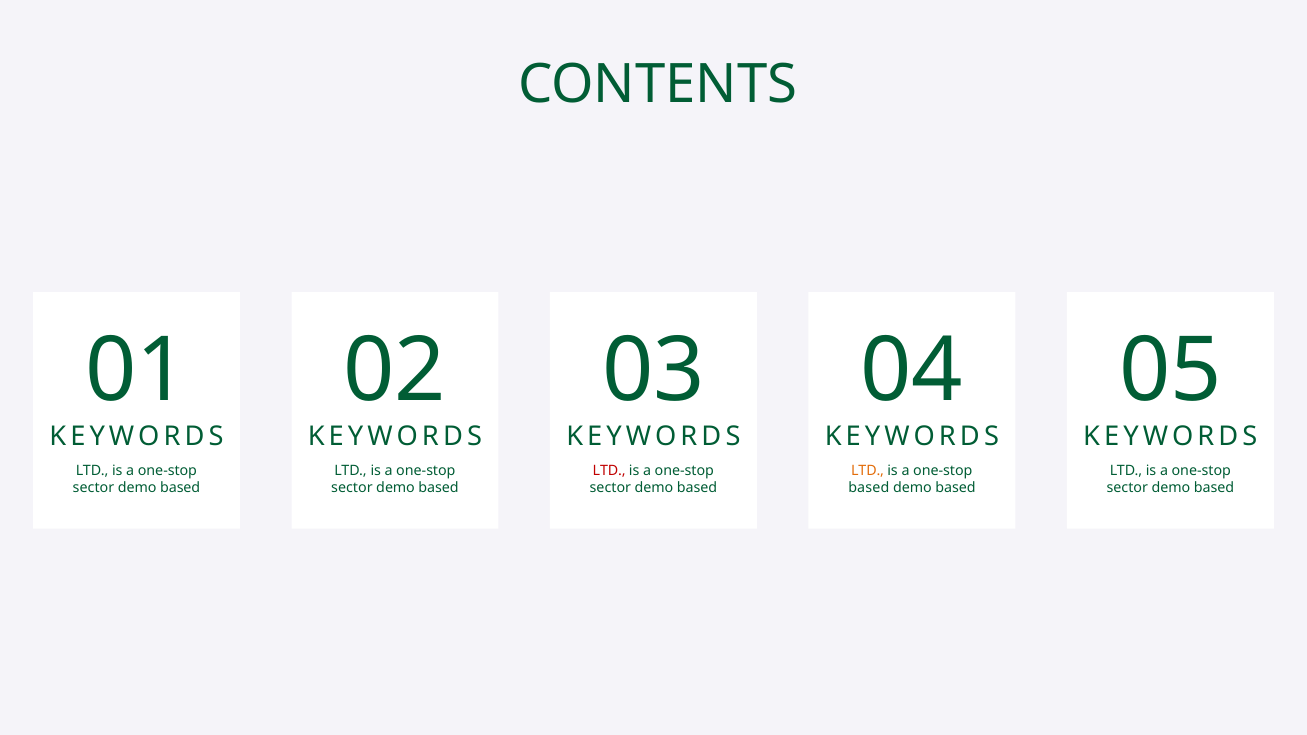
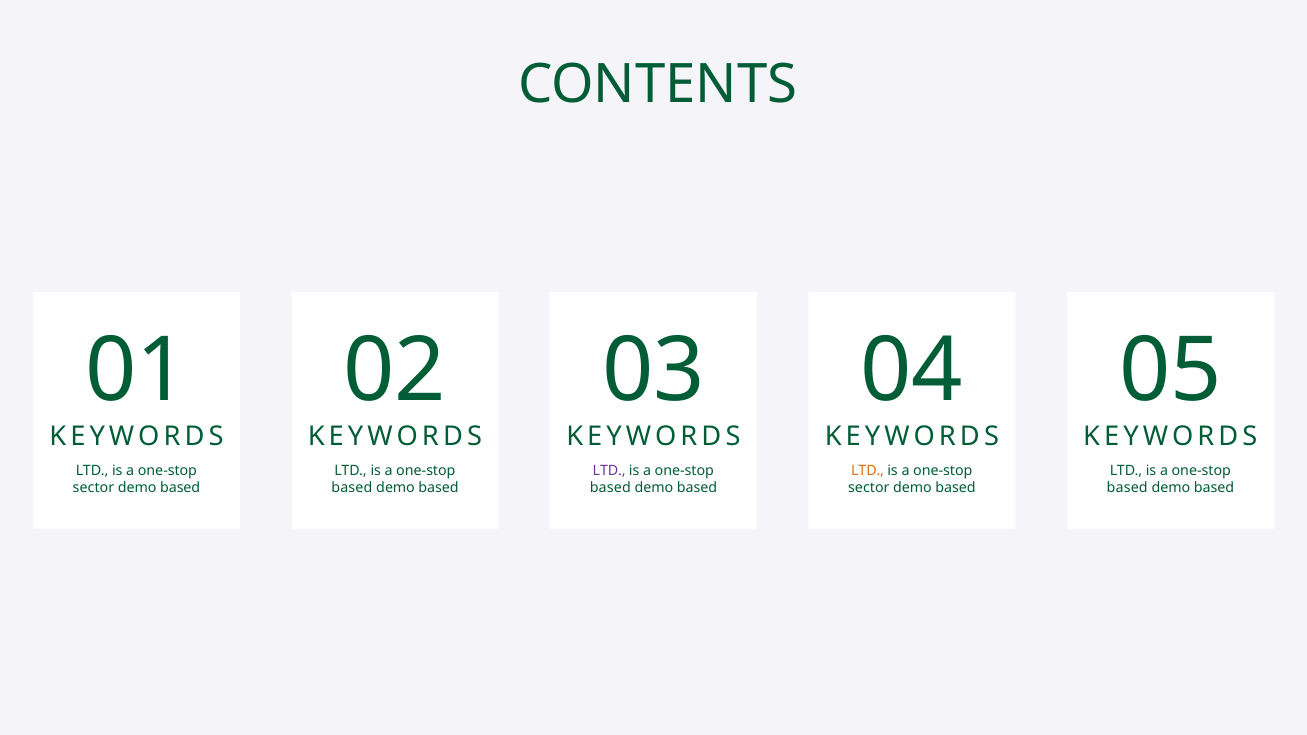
LTD colour: red -> purple (609, 470)
sector: sector -> based (352, 488)
sector: sector -> based (610, 488)
based: based -> sector (869, 488)
sector: sector -> based (1127, 488)
